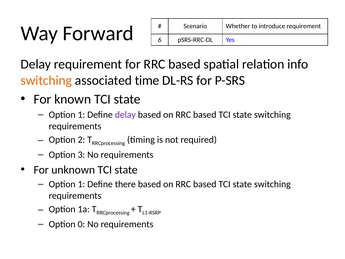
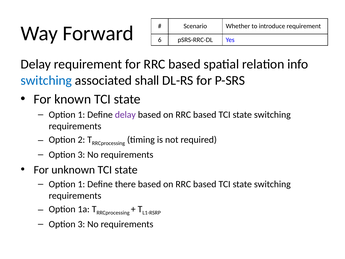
switching colour: orange -> blue (46, 80)
time: time -> shall (147, 80)
0: 0 -> 3 (81, 224)
